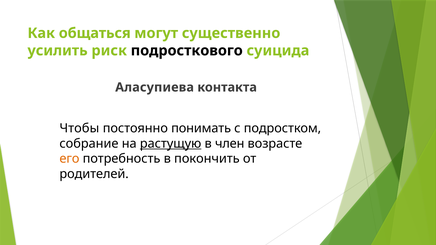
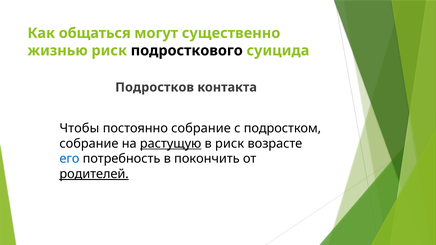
усилить: усилить -> жизнью (58, 51)
Аласупиева: Аласупиева -> Подростков (155, 87)
постоянно понимать: понимать -> собрание (201, 128)
в член: член -> риск (230, 144)
его colour: orange -> blue (69, 159)
родителей underline: none -> present (94, 174)
